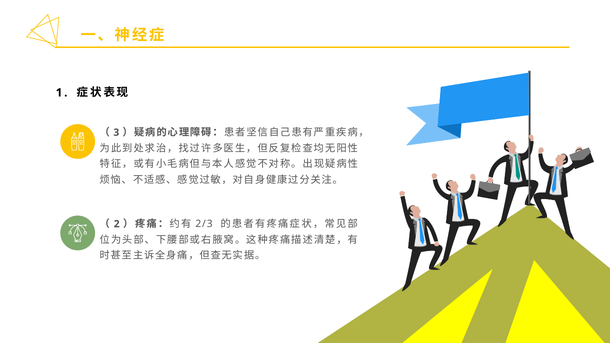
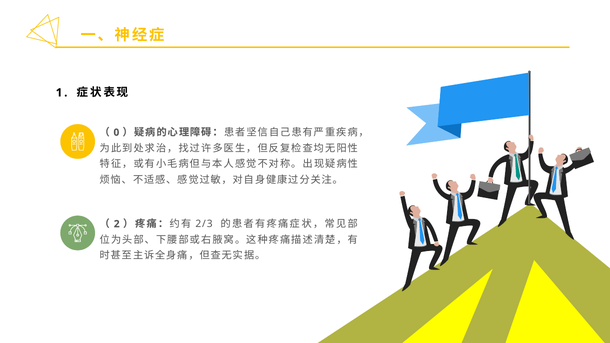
3: 3 -> 0 (116, 132)
